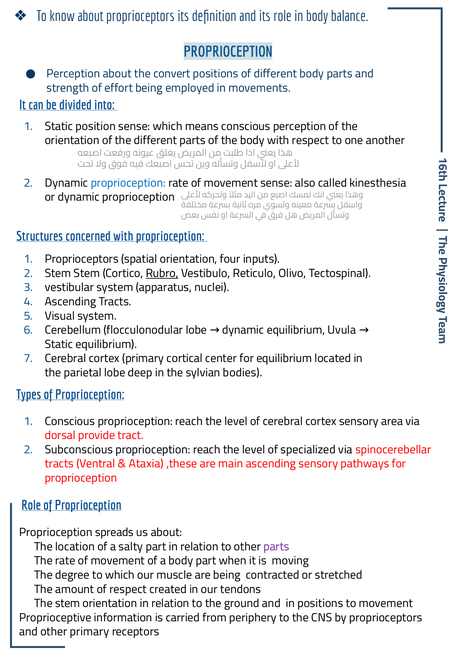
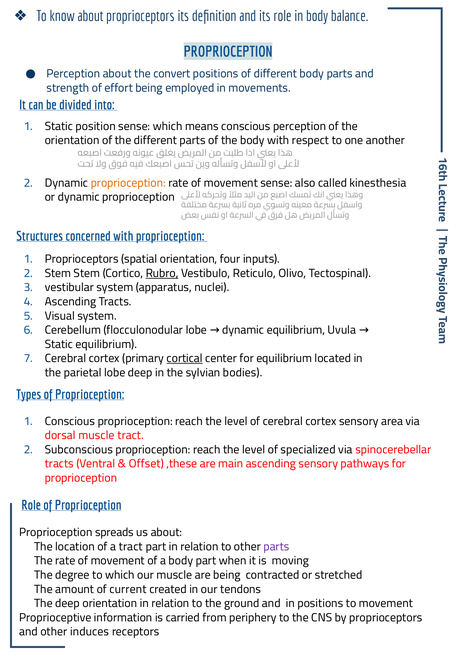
proprioception colour: blue -> orange (128, 183)
cortical underline: none -> present (185, 359)
dorsal provide: provide -> muscle (97, 436)
Ataxia: Ataxia -> Offset (146, 464)
a salty: salty -> tract (131, 547)
of respect: respect -> current (128, 590)
The stem: stem -> deep (68, 604)
other primary: primary -> induces (90, 632)
